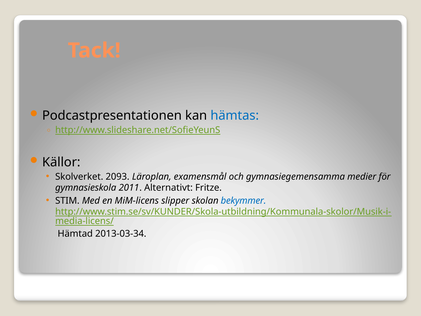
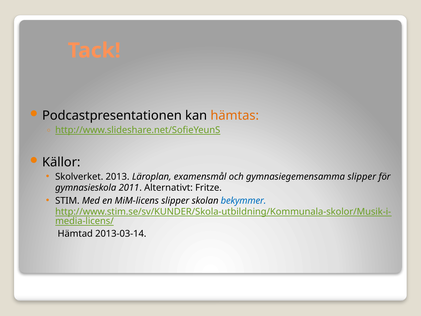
hämtas colour: blue -> orange (235, 115)
2093: 2093 -> 2013 (118, 177)
gymnasiegemensamma medier: medier -> slipper (362, 177)
2013-03-34: 2013-03-34 -> 2013-03-14 (121, 234)
